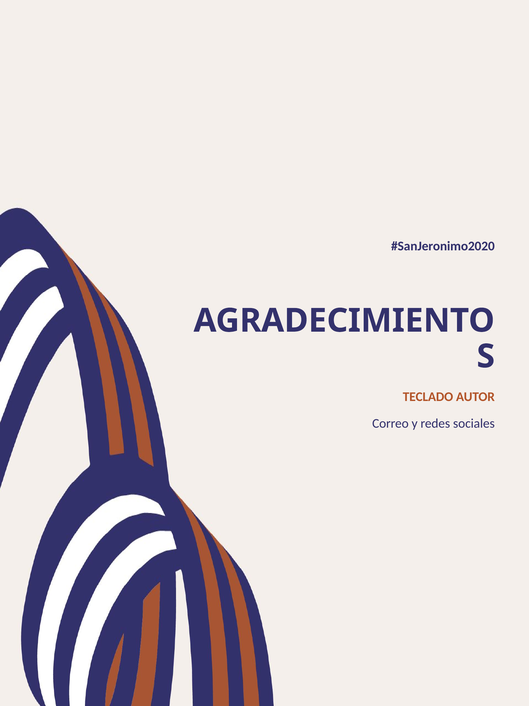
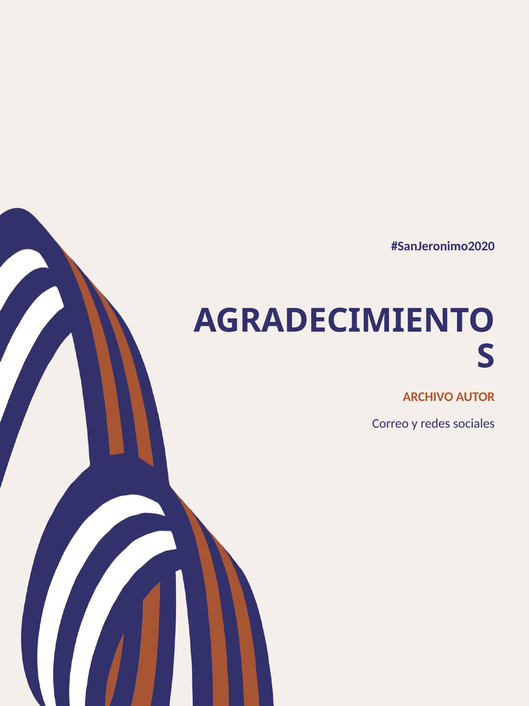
TECLADO: TECLADO -> ARCHIVO (428, 397)
